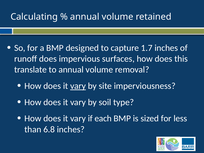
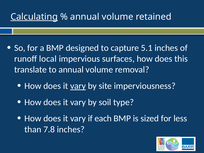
Calculating underline: none -> present (34, 17)
1.7: 1.7 -> 5.1 (147, 48)
runoff does: does -> local (48, 59)
6.8: 6.8 -> 7.8 (49, 129)
